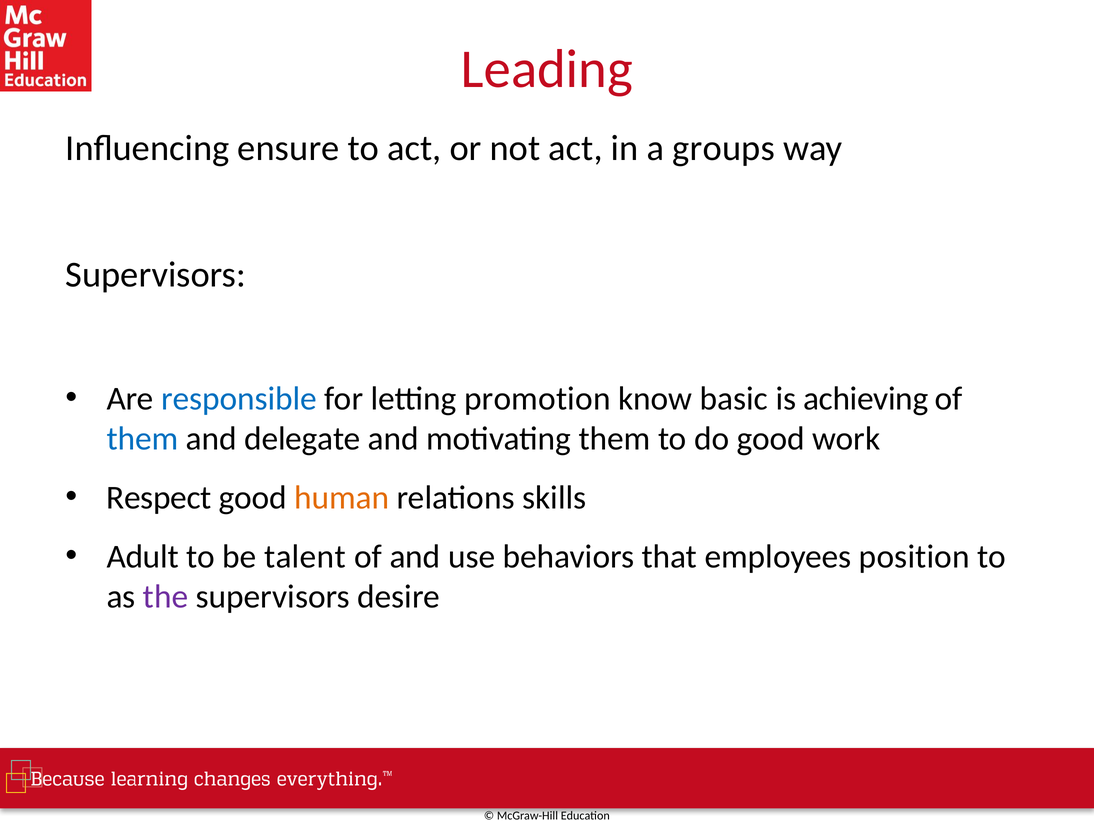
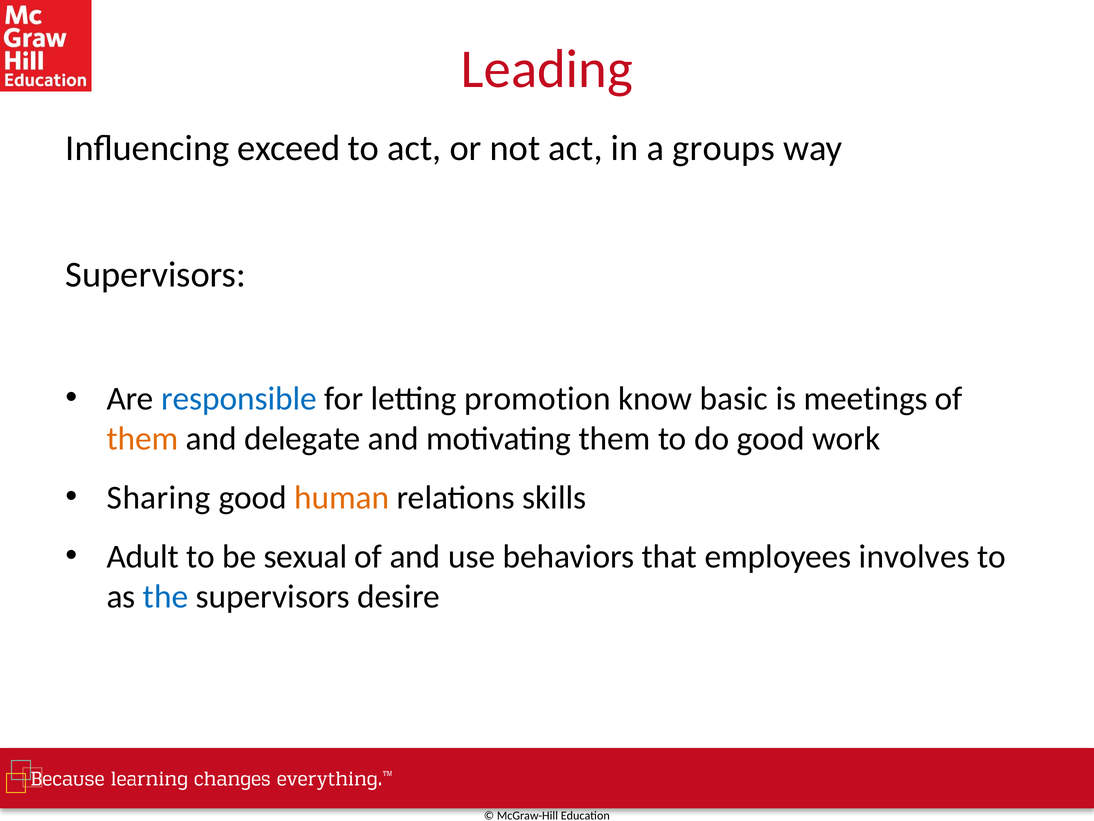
ensure: ensure -> exceed (289, 148)
achieving: achieving -> meetings (866, 398)
them colour: blue -> orange (142, 439)
Respect: Respect -> Sharing (159, 497)
talent: talent -> sexual (305, 556)
position: position -> involves (914, 556)
the colour: purple -> blue (166, 596)
